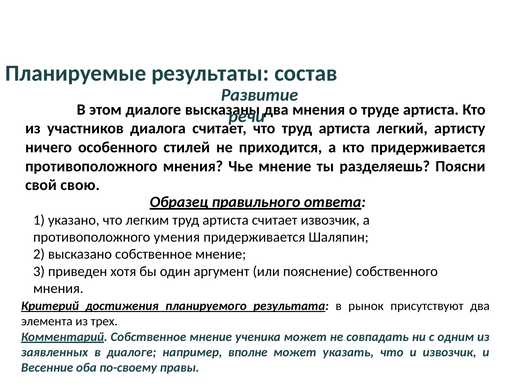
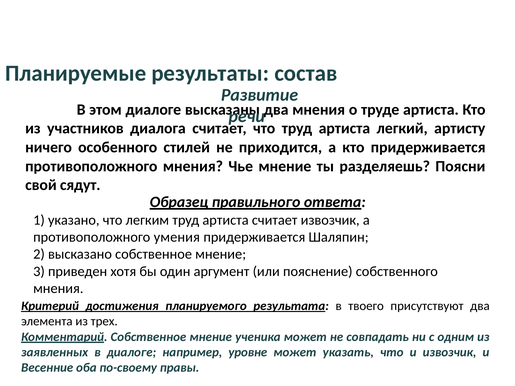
свою: свою -> сядут (80, 185)
рынок: рынок -> твоего (366, 306)
вполне: вполне -> уровне (248, 352)
